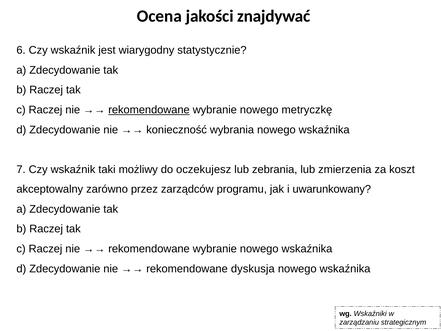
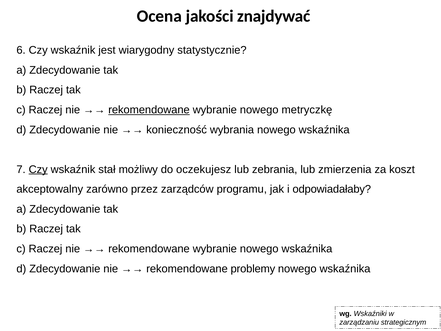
Czy underline: none -> present (38, 169)
taki: taki -> stał (107, 169)
uwarunkowany: uwarunkowany -> odpowiadałaby (332, 189)
dyskusja: dyskusja -> problemy (253, 269)
